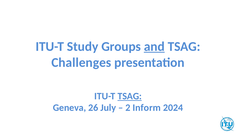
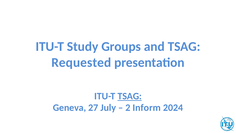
and underline: present -> none (154, 46)
Challenges: Challenges -> Requested (81, 62)
26: 26 -> 27 (93, 107)
